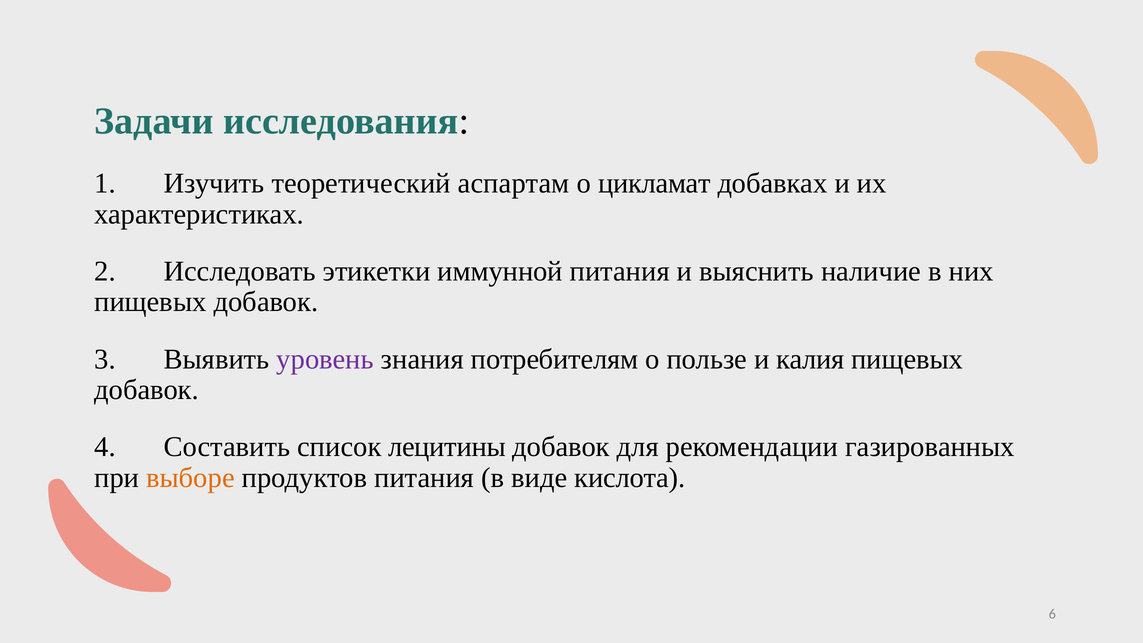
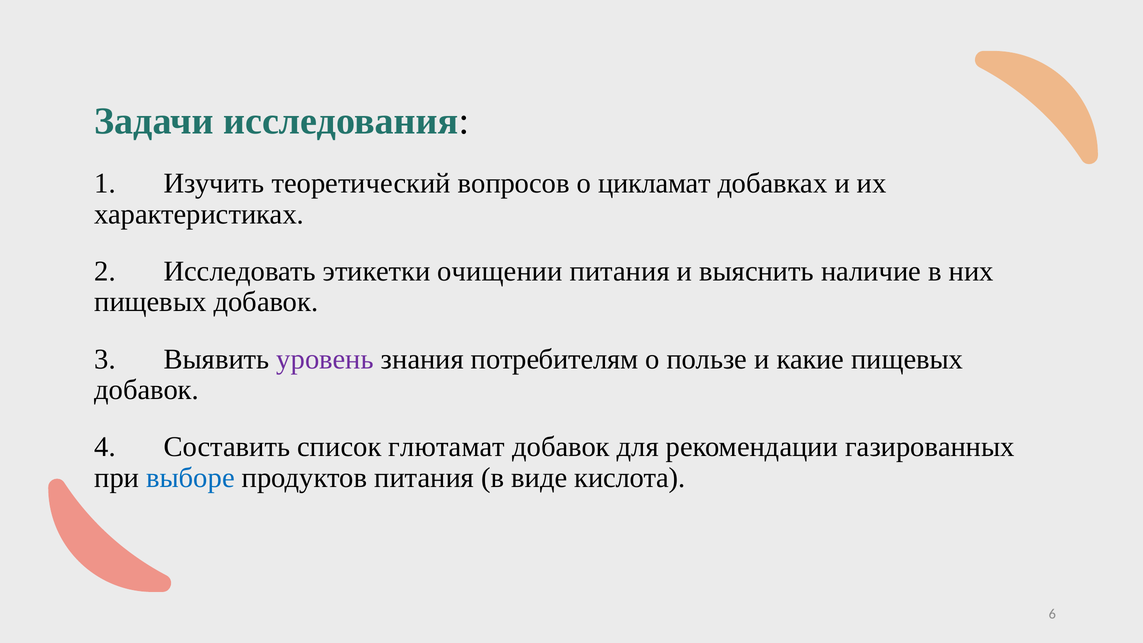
аспартам: аспартам -> вопросов (514, 183)
иммунной: иммунной -> очищении (500, 271)
калия: калия -> какие (810, 359)
лецитины: лецитины -> глютамат (447, 447)
выборе colour: orange -> blue (191, 478)
